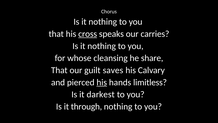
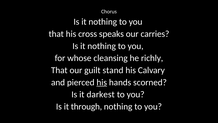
cross underline: present -> none (88, 34)
share: share -> richly (152, 58)
saves: saves -> stand (113, 70)
limitless: limitless -> scorned (150, 82)
